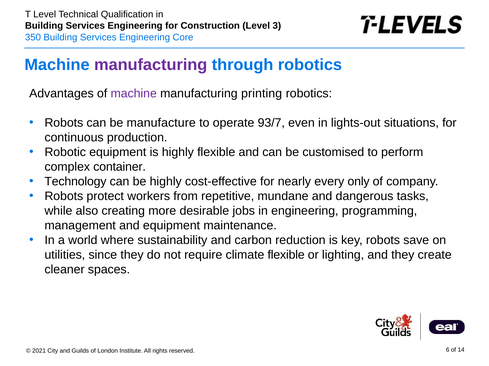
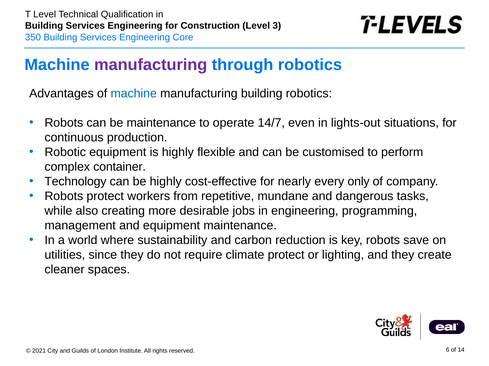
machine colour: purple -> blue (134, 94)
manufacturing printing: printing -> building (262, 94)
be manufacture: manufacture -> maintenance (161, 123)
93/7: 93/7 -> 14/7 (271, 123)
climate flexible: flexible -> protect (286, 255)
